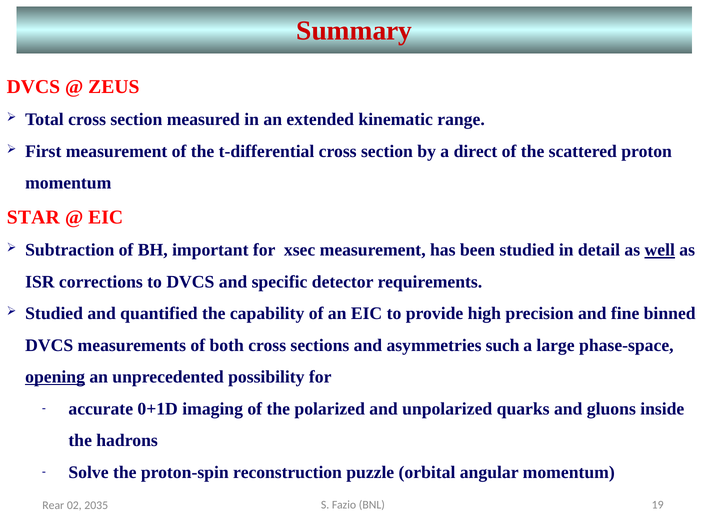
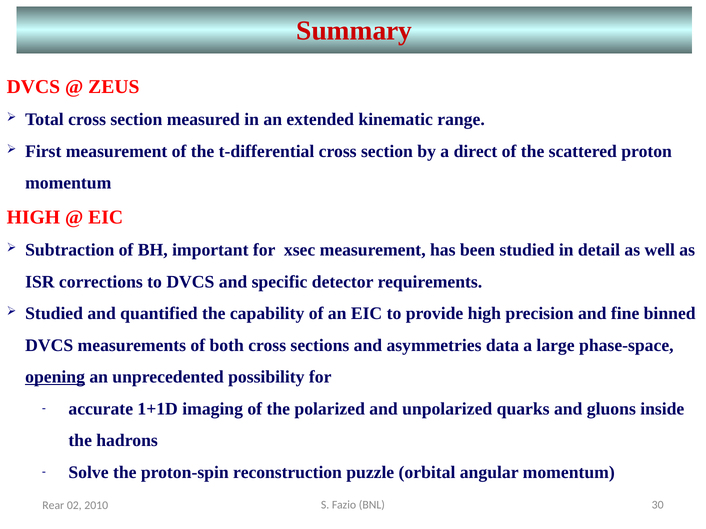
STAR: STAR -> HIGH (33, 218)
well underline: present -> none (660, 250)
such: such -> data (503, 346)
0+1D: 0+1D -> 1+1D (158, 409)
19: 19 -> 30 (658, 506)
2035: 2035 -> 2010 (96, 506)
